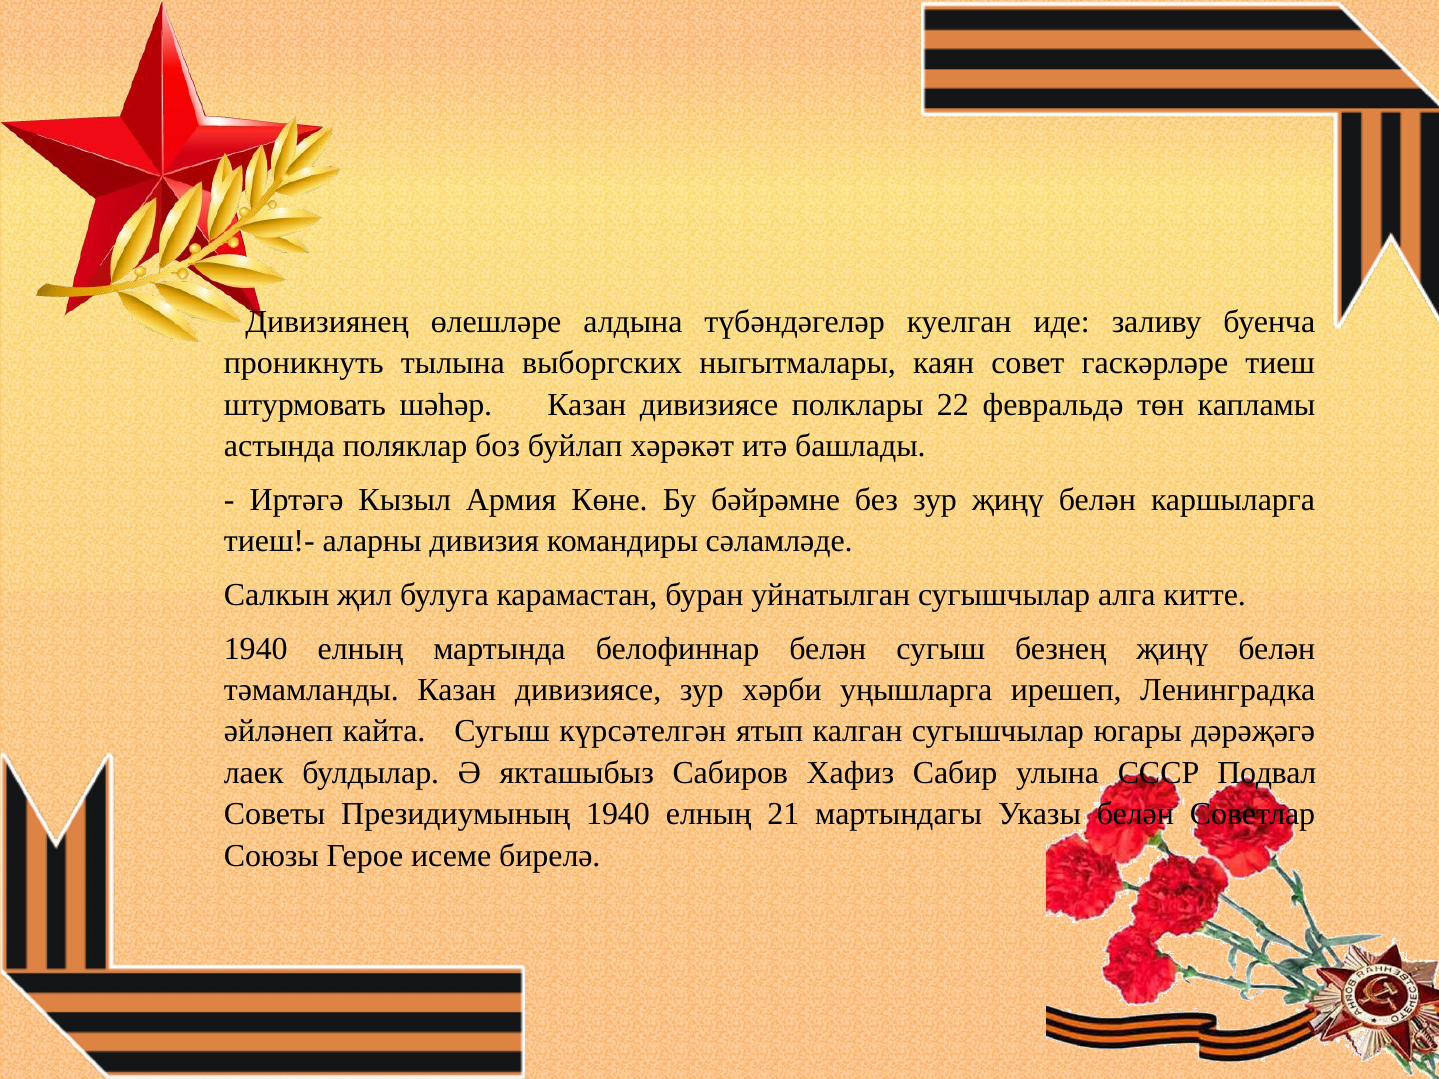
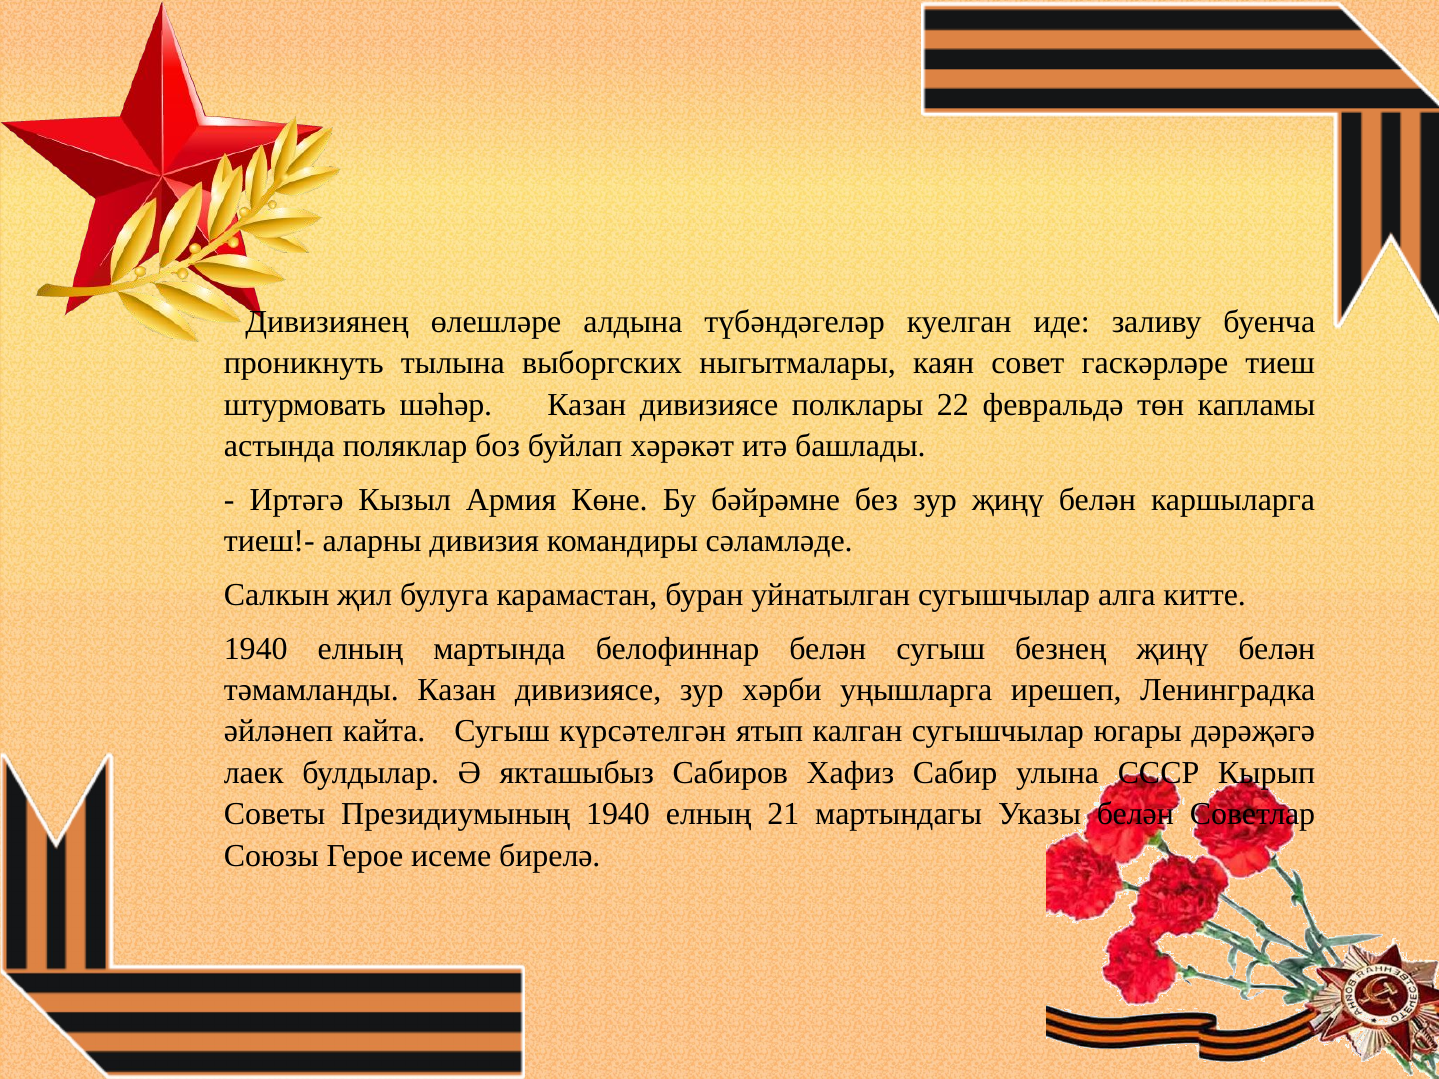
Подвал: Подвал -> Кырып (1267, 773)
